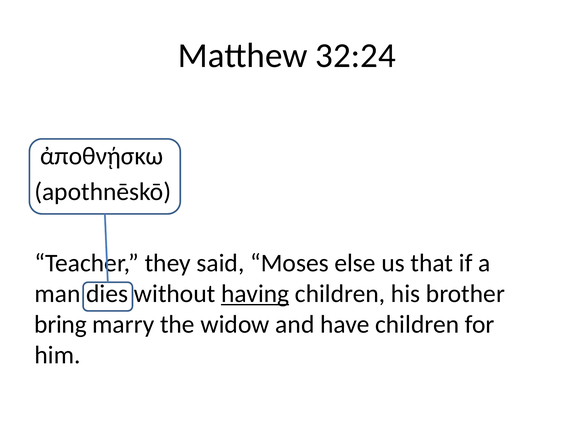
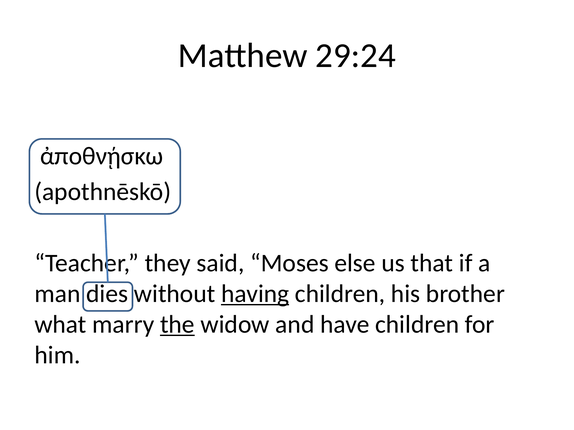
32:24: 32:24 -> 29:24 (356, 56)
bring: bring -> what (60, 325)
the underline: none -> present (177, 325)
